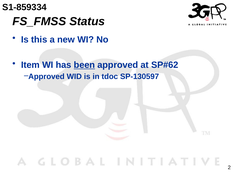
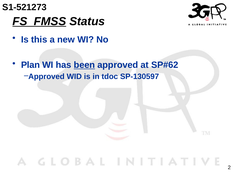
S1-859334: S1-859334 -> S1-521273 (24, 7)
FS_FMSS underline: none -> present (39, 21)
Item: Item -> Plan (30, 65)
